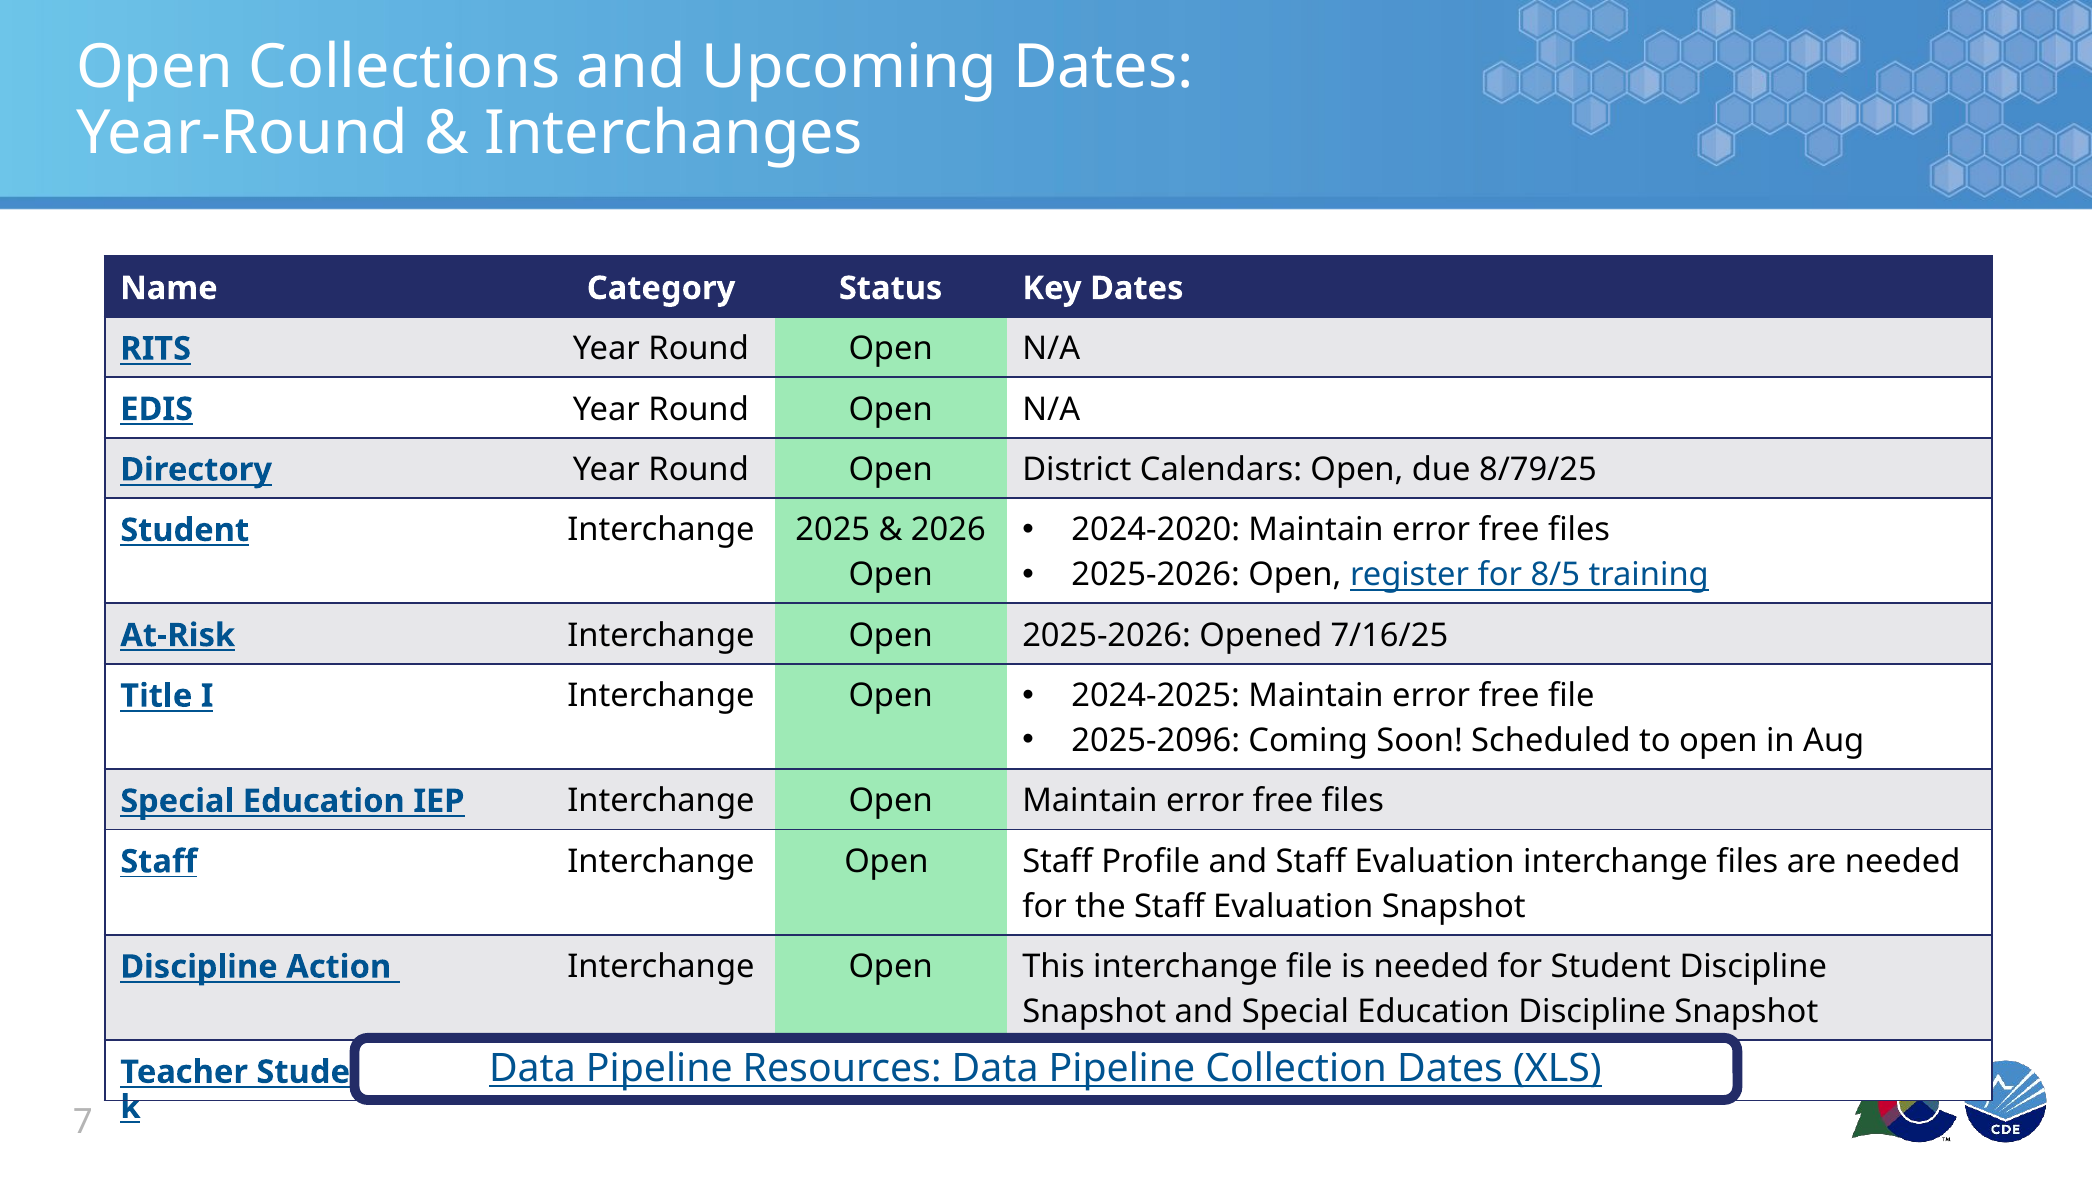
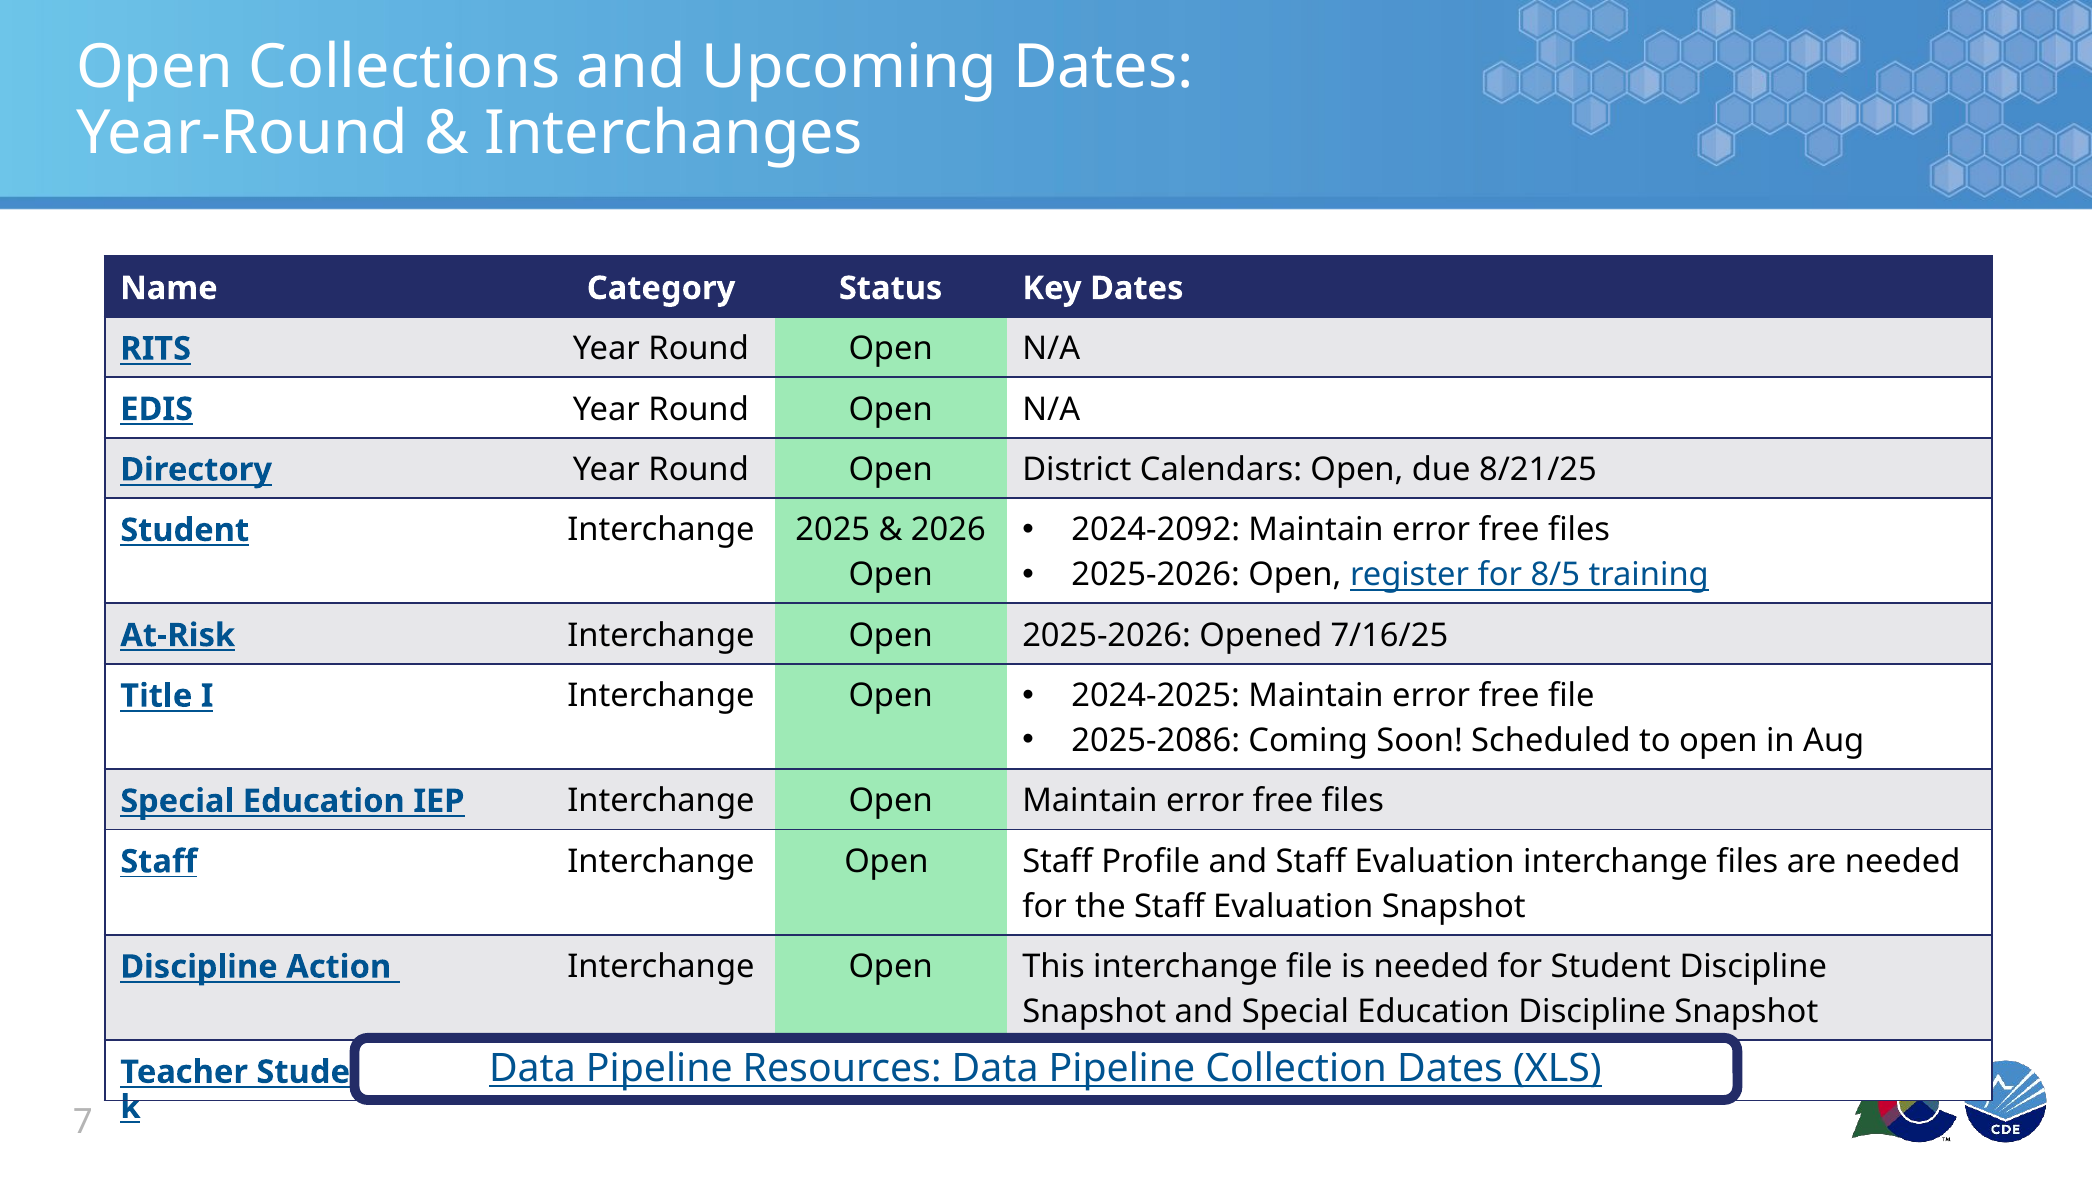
8/79/25: 8/79/25 -> 8/21/25 (1538, 470)
2024-2020: 2024-2020 -> 2024-2092 (1156, 530)
2025-2096: 2025-2096 -> 2025-2086 (1156, 740)
